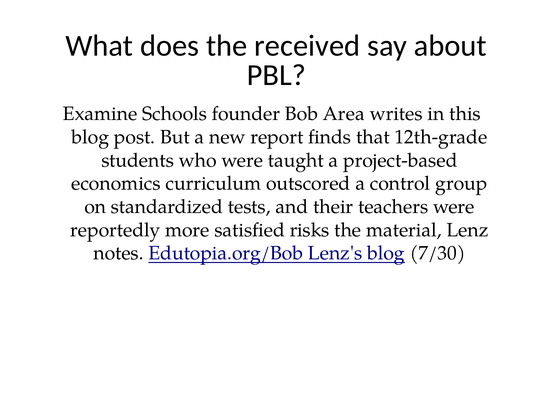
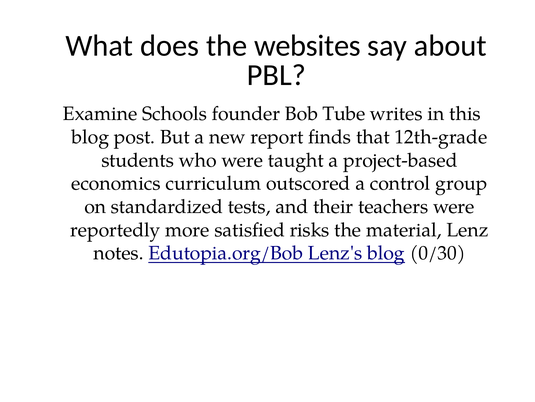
received: received -> websites (307, 46)
Area: Area -> Tube (344, 114)
7/30: 7/30 -> 0/30 (438, 253)
